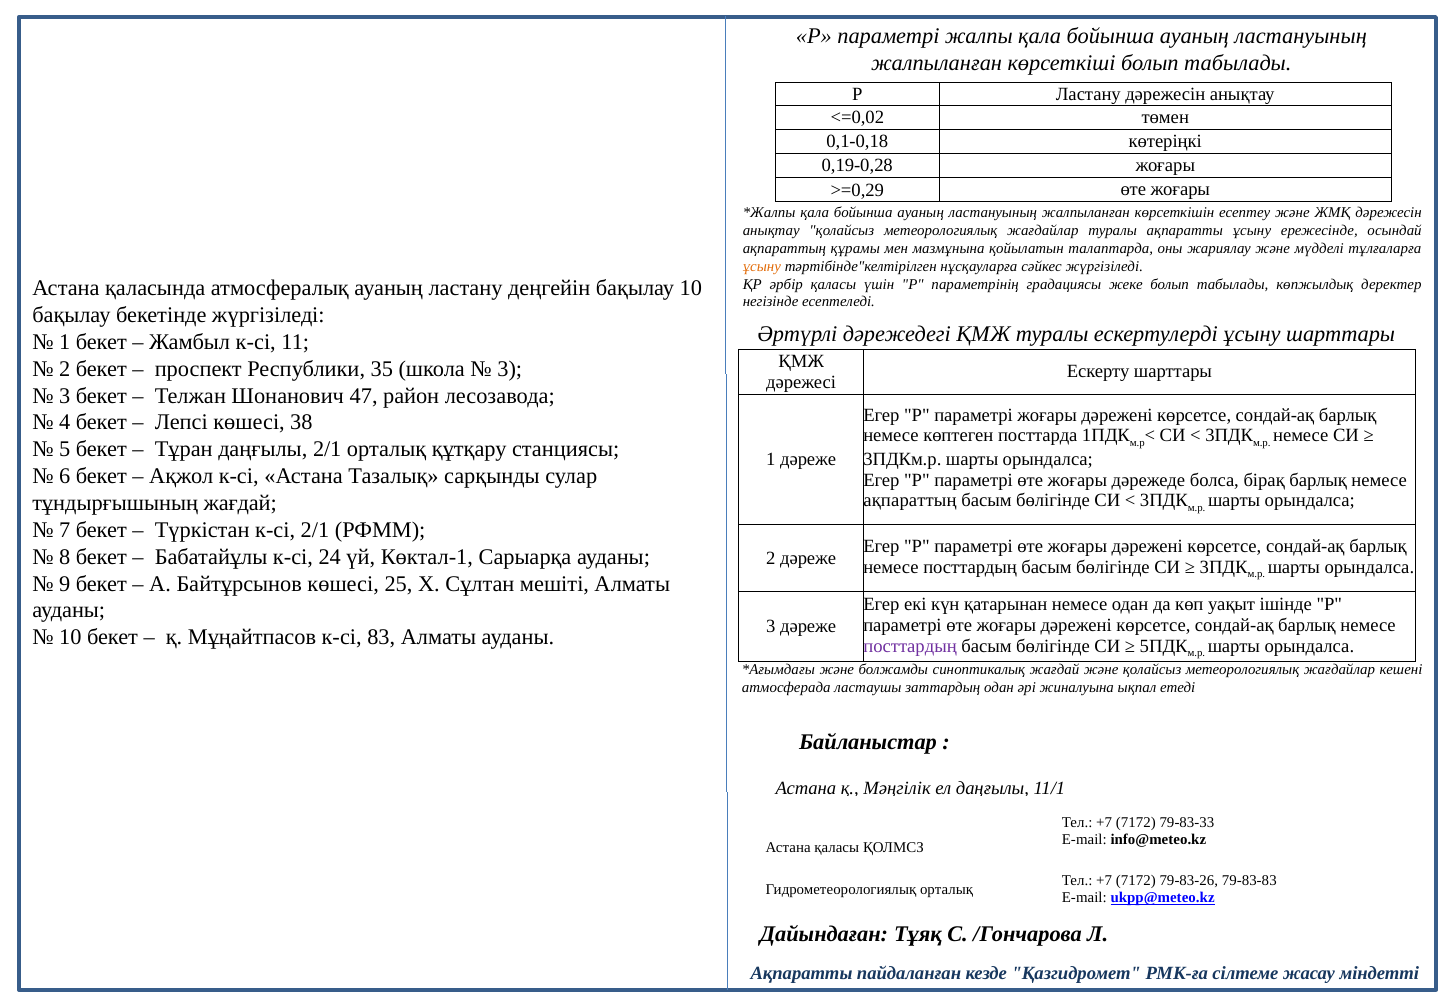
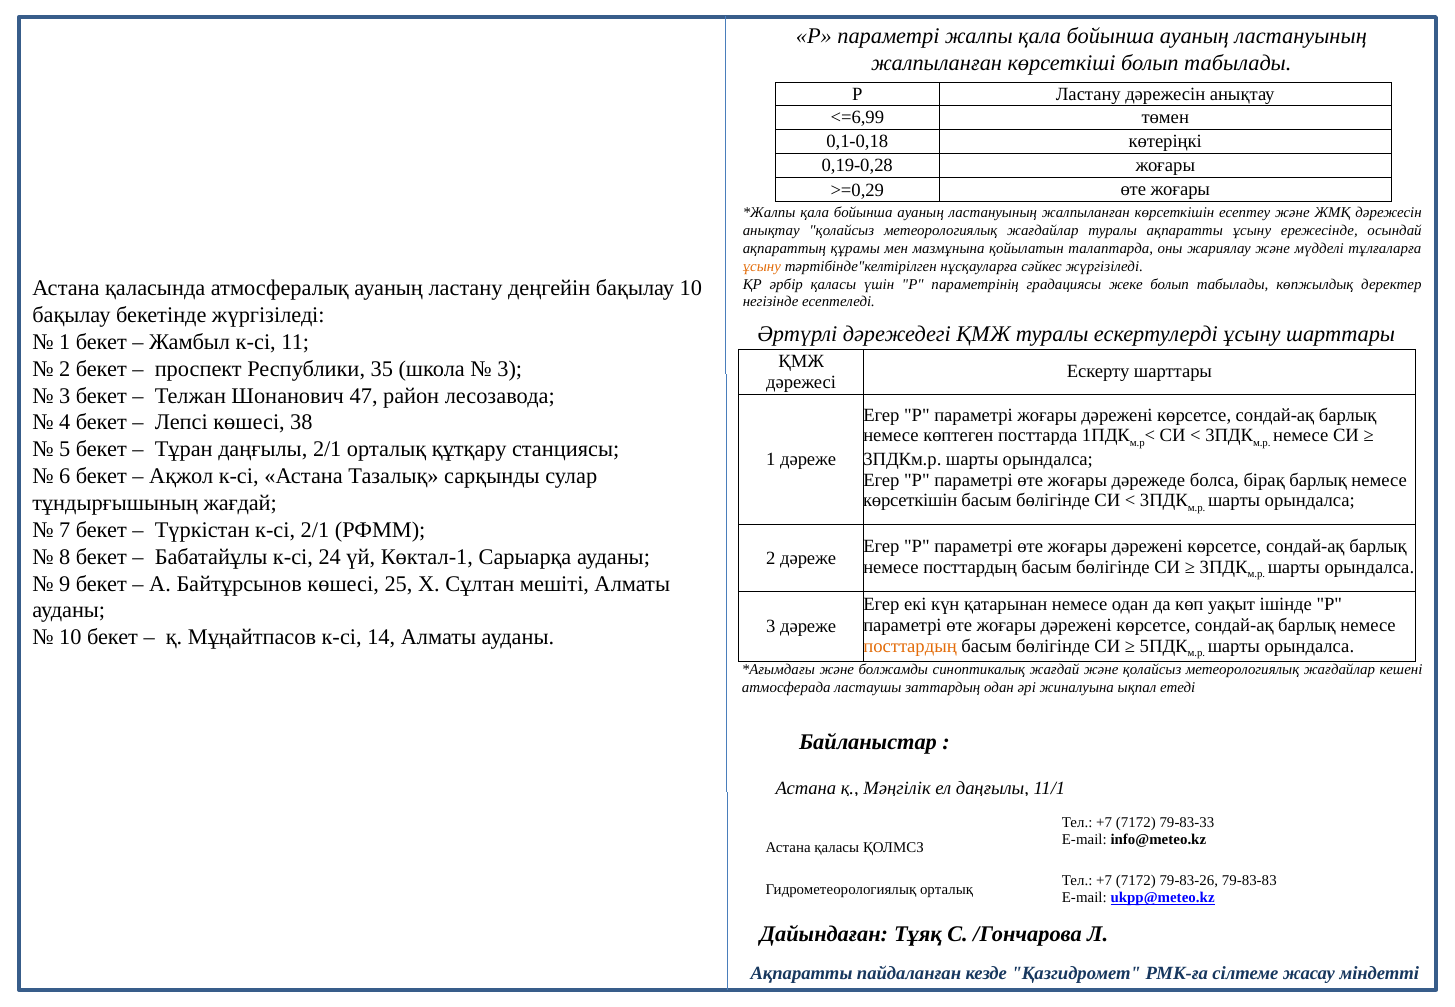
<=0,02: <=0,02 -> <=6,99 (857, 117)
ақпараттың: ақпараттың -> көрсеткішін (910, 501)
83: 83 -> 14 (381, 638)
посттардың colour: purple -> orange (910, 646)
